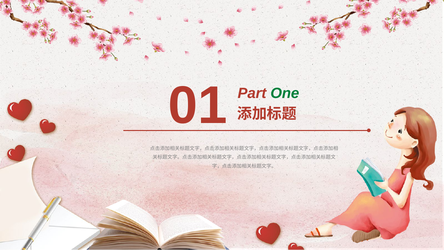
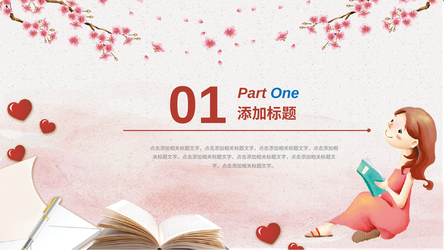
One colour: green -> blue (285, 93)
